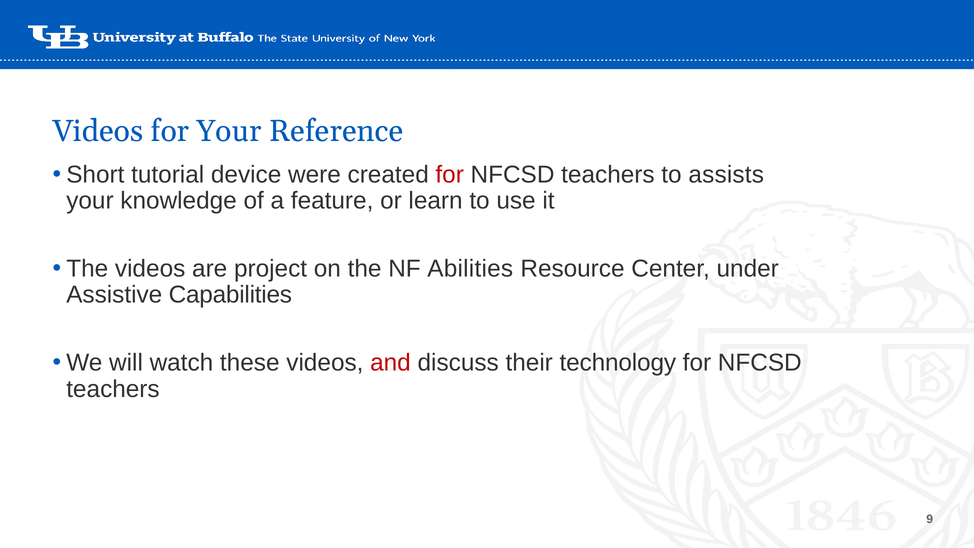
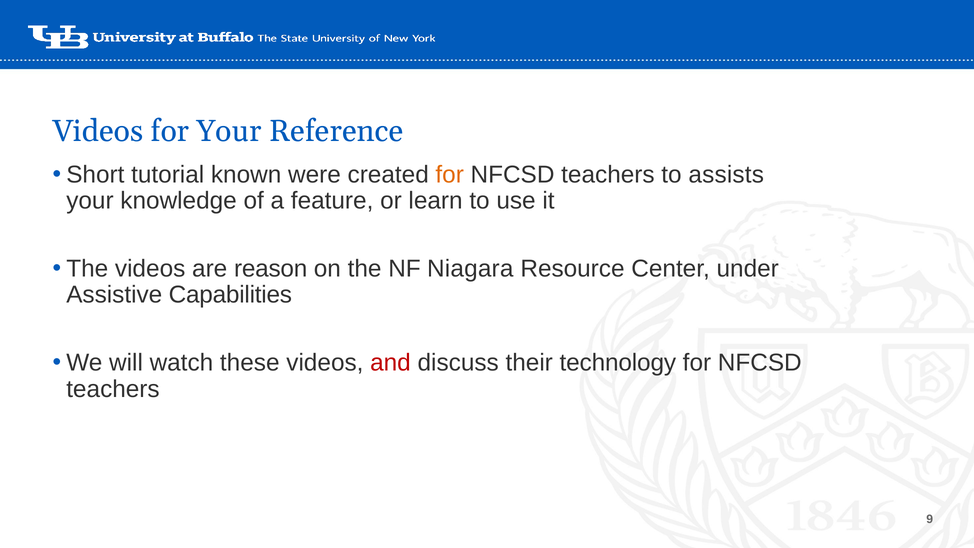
device: device -> known (246, 174)
for colour: red -> orange (450, 174)
project: project -> reason (271, 269)
Abilities: Abilities -> Niagara (470, 269)
